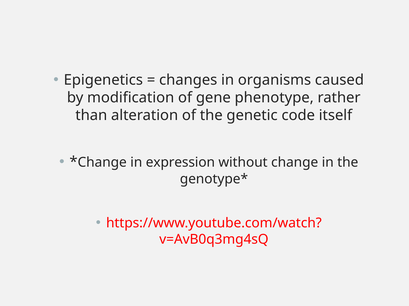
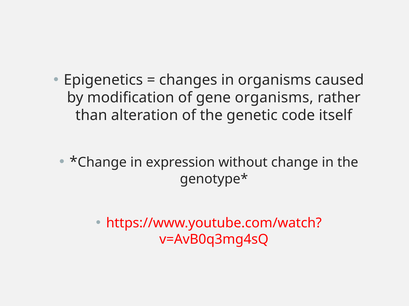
gene phenotype: phenotype -> organisms (274, 98)
